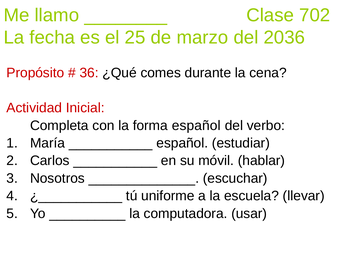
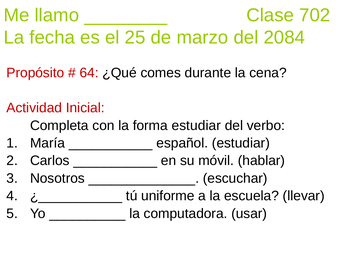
2036: 2036 -> 2084 (284, 37)
36: 36 -> 64 (89, 73)
forma español: español -> estudiar (196, 125)
